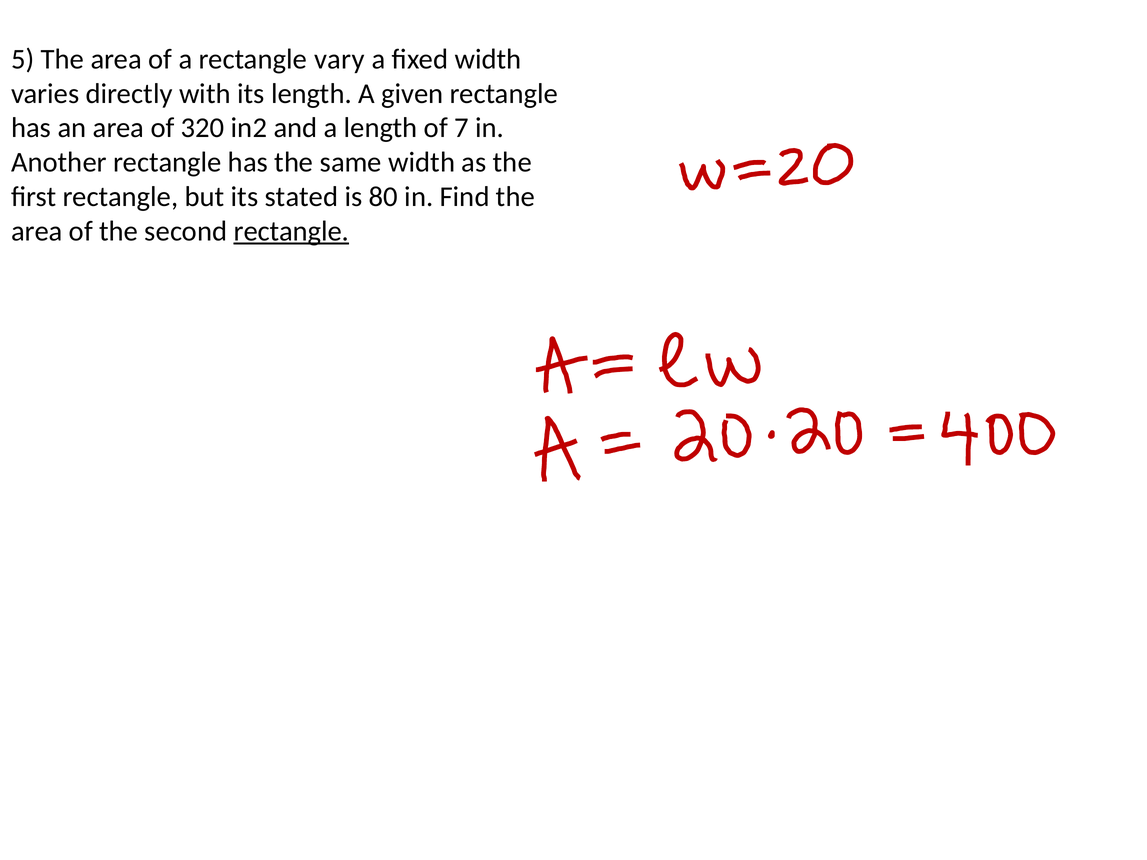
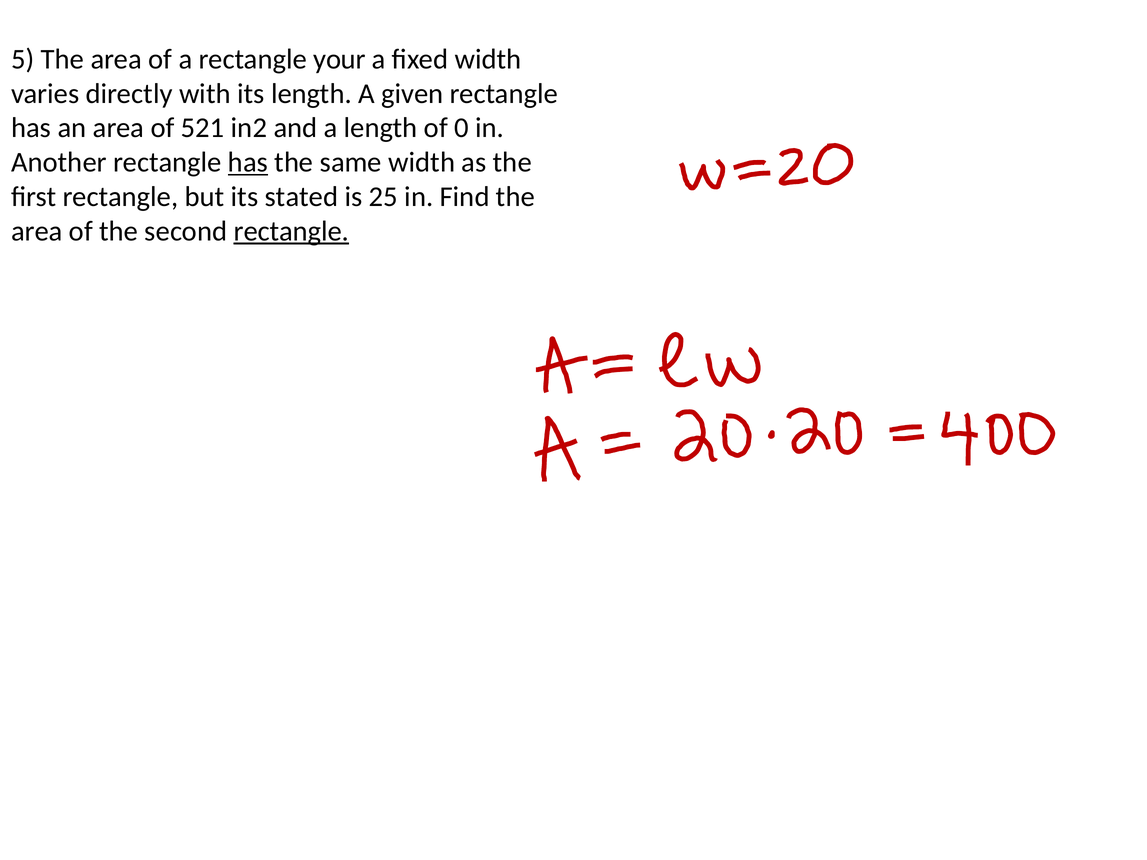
vary: vary -> your (340, 59)
320: 320 -> 521 (203, 128)
7: 7 -> 0 (462, 128)
has underline: none -> present (248, 162)
80: 80 -> 25 (383, 197)
